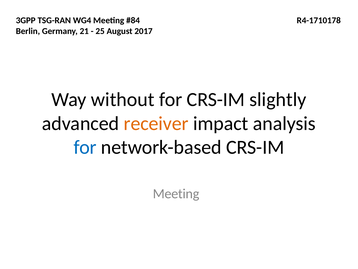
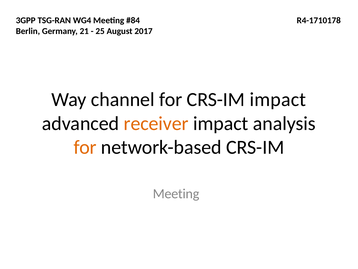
without: without -> channel (123, 99)
CRS-IM slightly: slightly -> impact (278, 99)
for colour: blue -> orange (85, 147)
